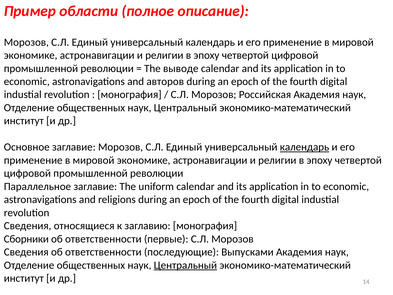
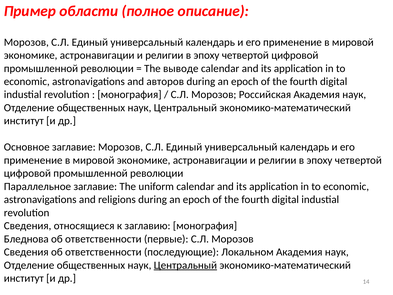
календарь underline: present -> none (305, 147)
Сборники: Сборники -> Бледнова (26, 239)
Выпусками: Выпусками -> Локальном (248, 252)
